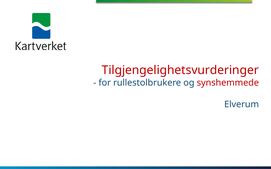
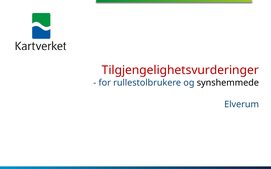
synshemmede colour: red -> black (228, 83)
